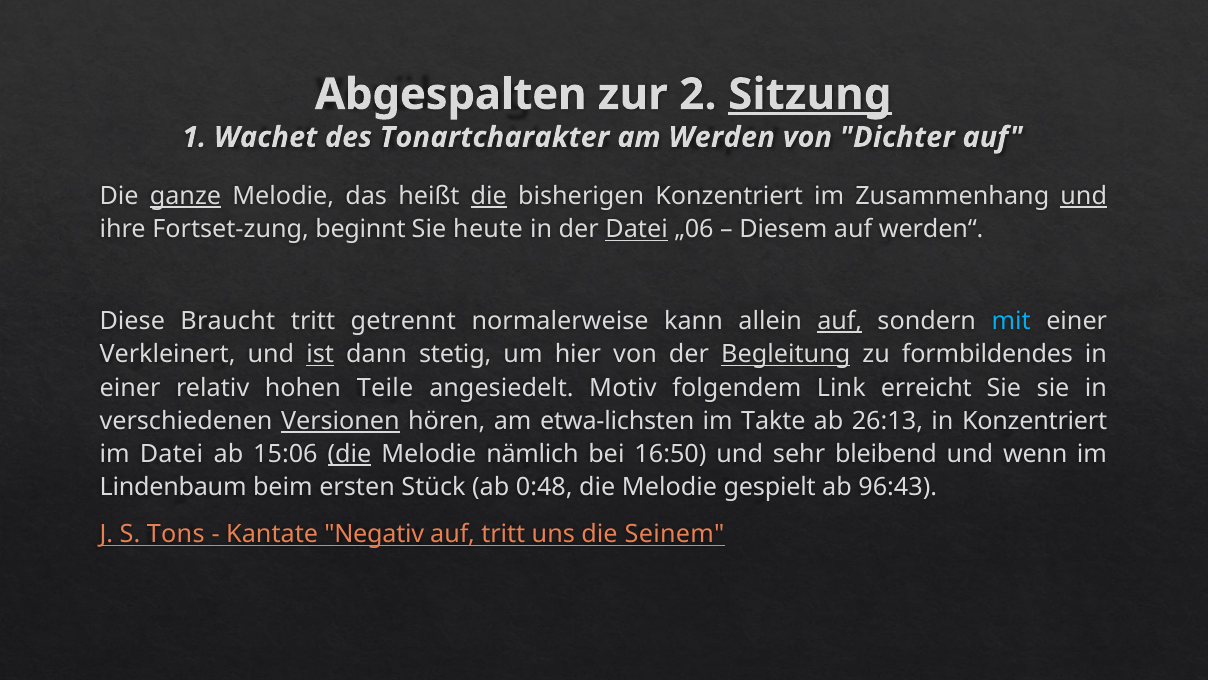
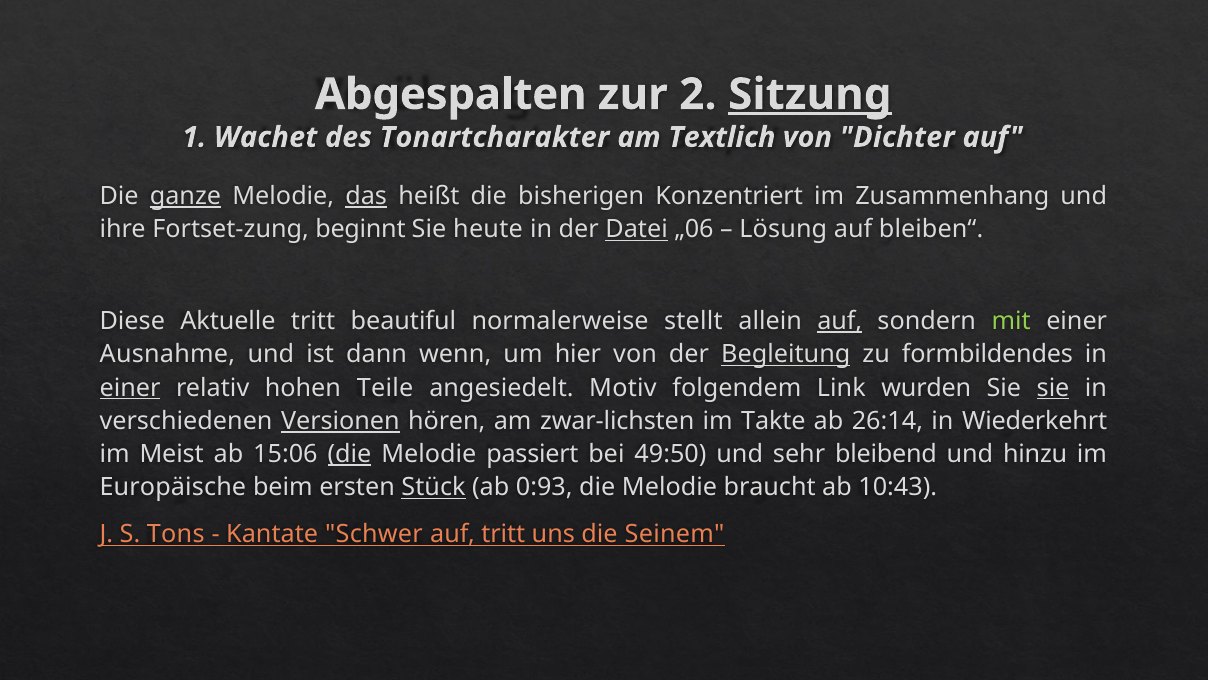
Werden: Werden -> Textlich (722, 137)
das underline: none -> present (366, 196)
die underline: present -> none (489, 196)
und underline: present -> none (1084, 196)
Diesem: Diesem -> Lösung (783, 229)
werden“: werden“ -> bleiben“ (931, 229)
Braucht: Braucht -> Aktuelle (228, 321)
getrennt: getrennt -> beautiful (403, 321)
kann: kann -> stellt (693, 321)
mit colour: light blue -> light green (1011, 321)
Verkleinert: Verkleinert -> Ausnahme (167, 354)
ist underline: present -> none (320, 354)
stetig: stetig -> wenn (455, 354)
einer underline: none -> present (130, 387)
erreicht: erreicht -> wurden (926, 387)
sie underline: none -> present (1053, 387)
etwa-lichsten: etwa-lichsten -> zwar-lichsten (617, 421)
26:13: 26:13 -> 26:14 (887, 421)
in Konzentriert: Konzentriert -> Wiederkehrt (1035, 421)
im Datei: Datei -> Meist (172, 454)
nämlich: nämlich -> passiert (532, 454)
16:50: 16:50 -> 49:50 (670, 454)
wenn: wenn -> hinzu (1035, 454)
Lindenbaum: Lindenbaum -> Europäische (173, 487)
Stück underline: none -> present (434, 487)
0:48: 0:48 -> 0:93 (544, 487)
gespielt: gespielt -> braucht (770, 487)
96:43: 96:43 -> 10:43 (898, 487)
Negativ: Negativ -> Schwer (374, 533)
